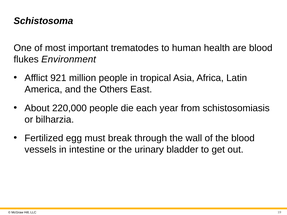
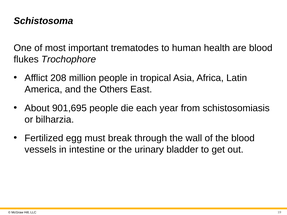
Environment: Environment -> Trochophore (69, 59)
921: 921 -> 208 (58, 78)
220,000: 220,000 -> 901,695 (69, 108)
